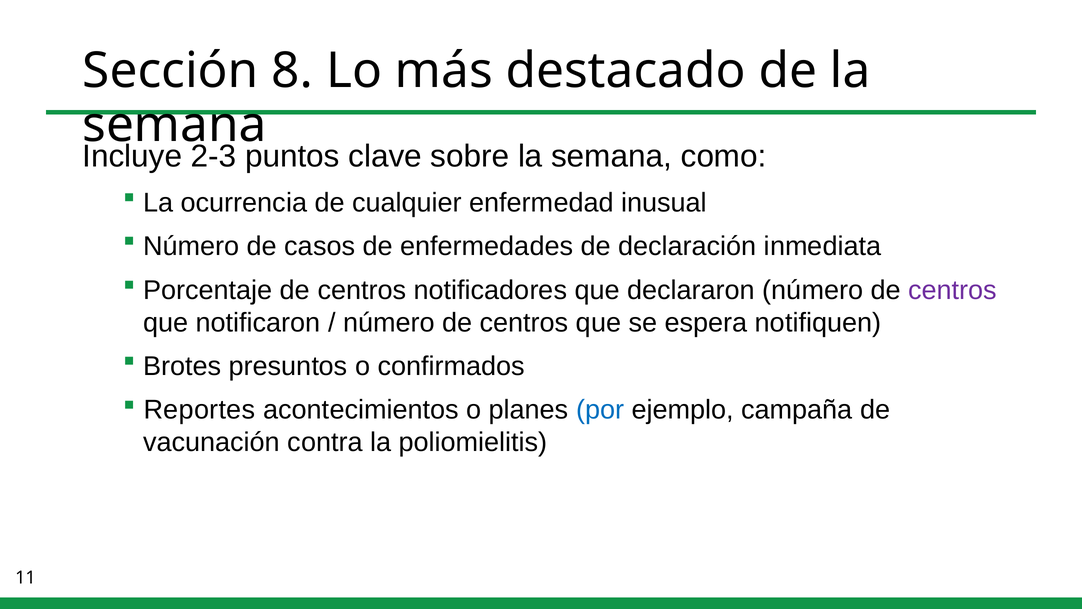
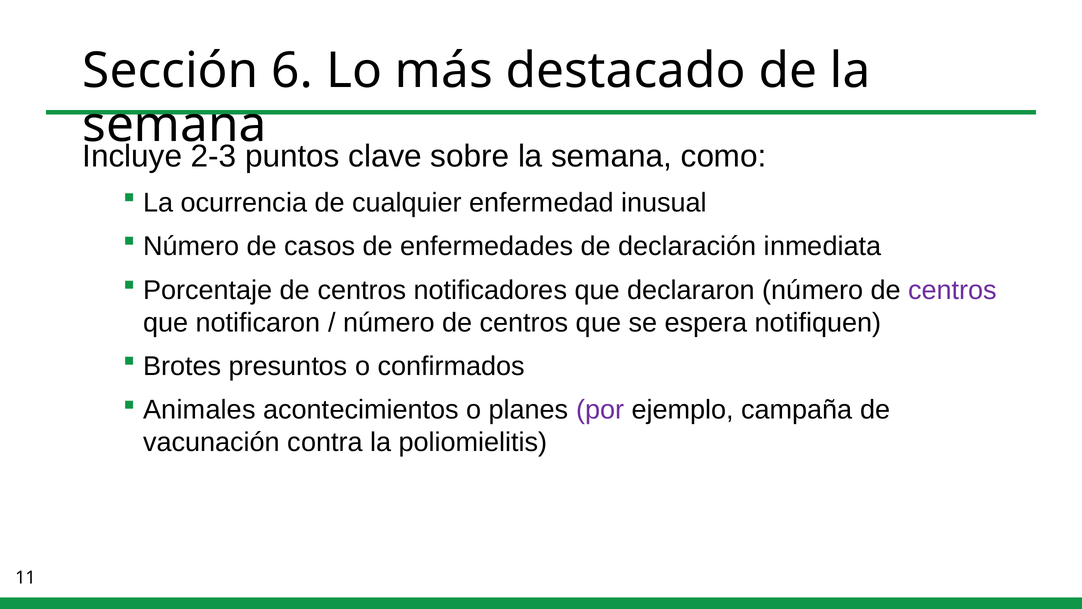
8: 8 -> 6 (292, 71)
Reportes: Reportes -> Animales (199, 410)
por colour: blue -> purple (600, 410)
